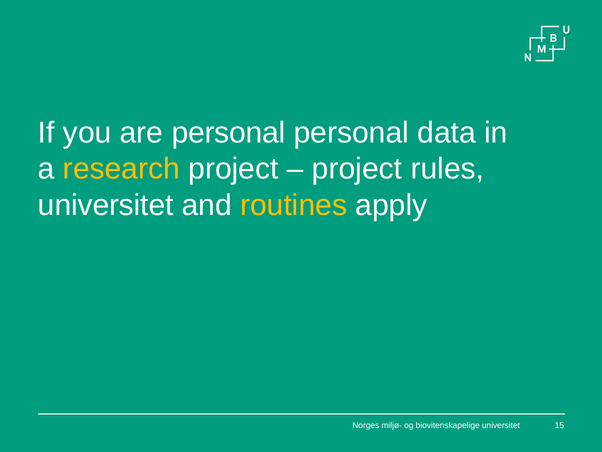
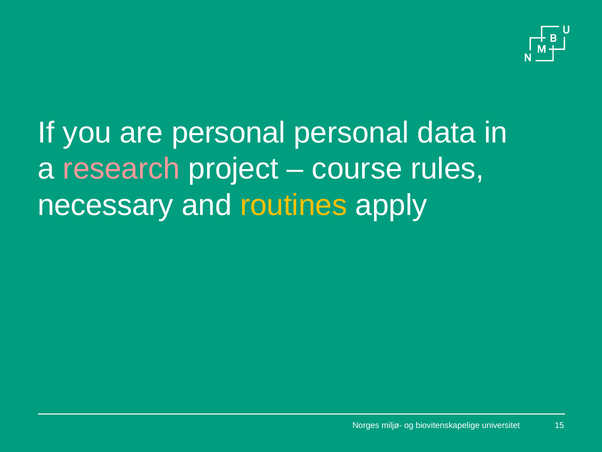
research colour: yellow -> pink (121, 169)
project: project -> course (357, 169)
universitet: universitet -> necessary (106, 205)
